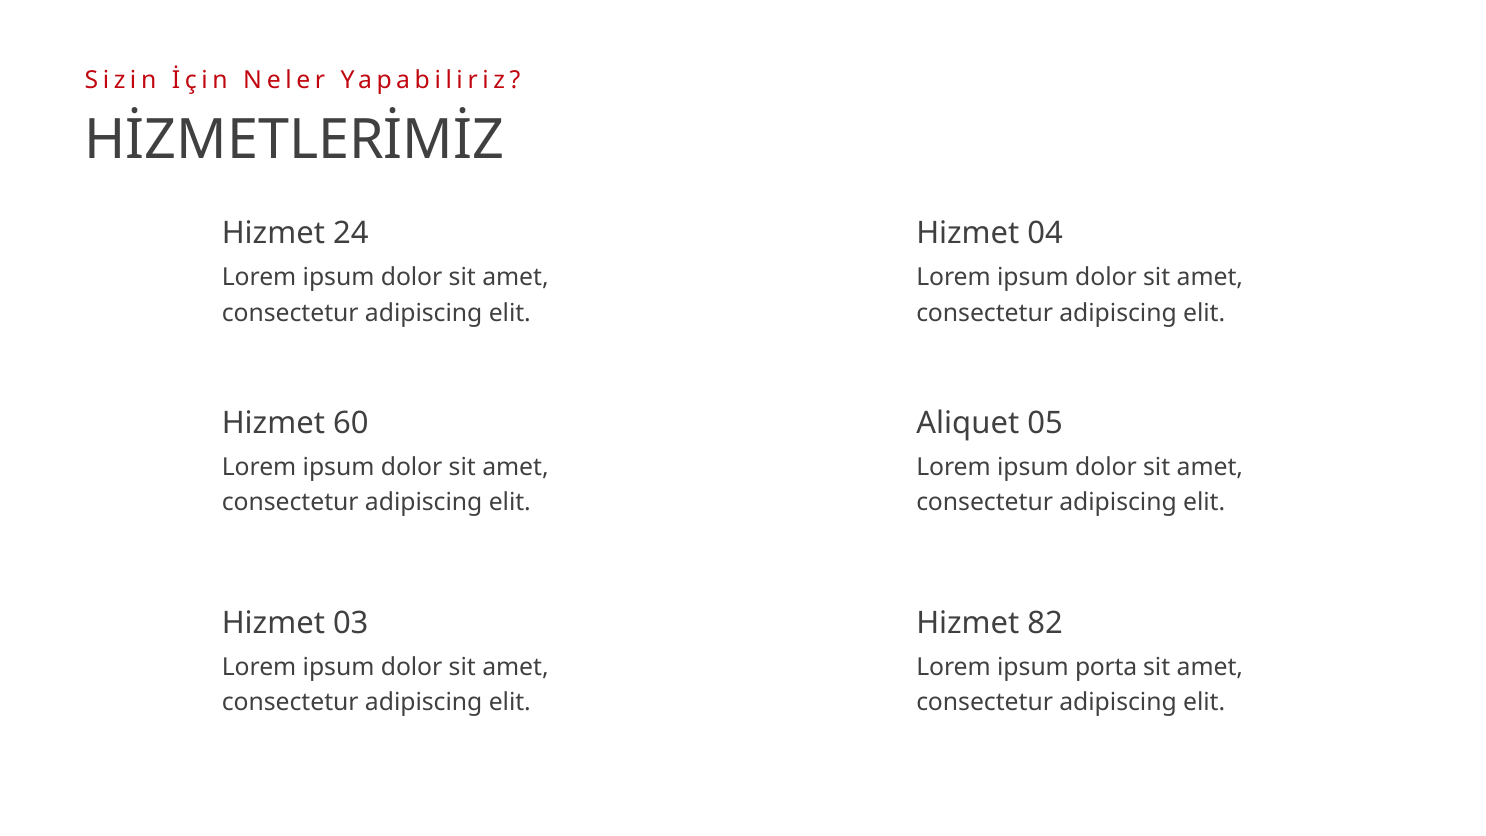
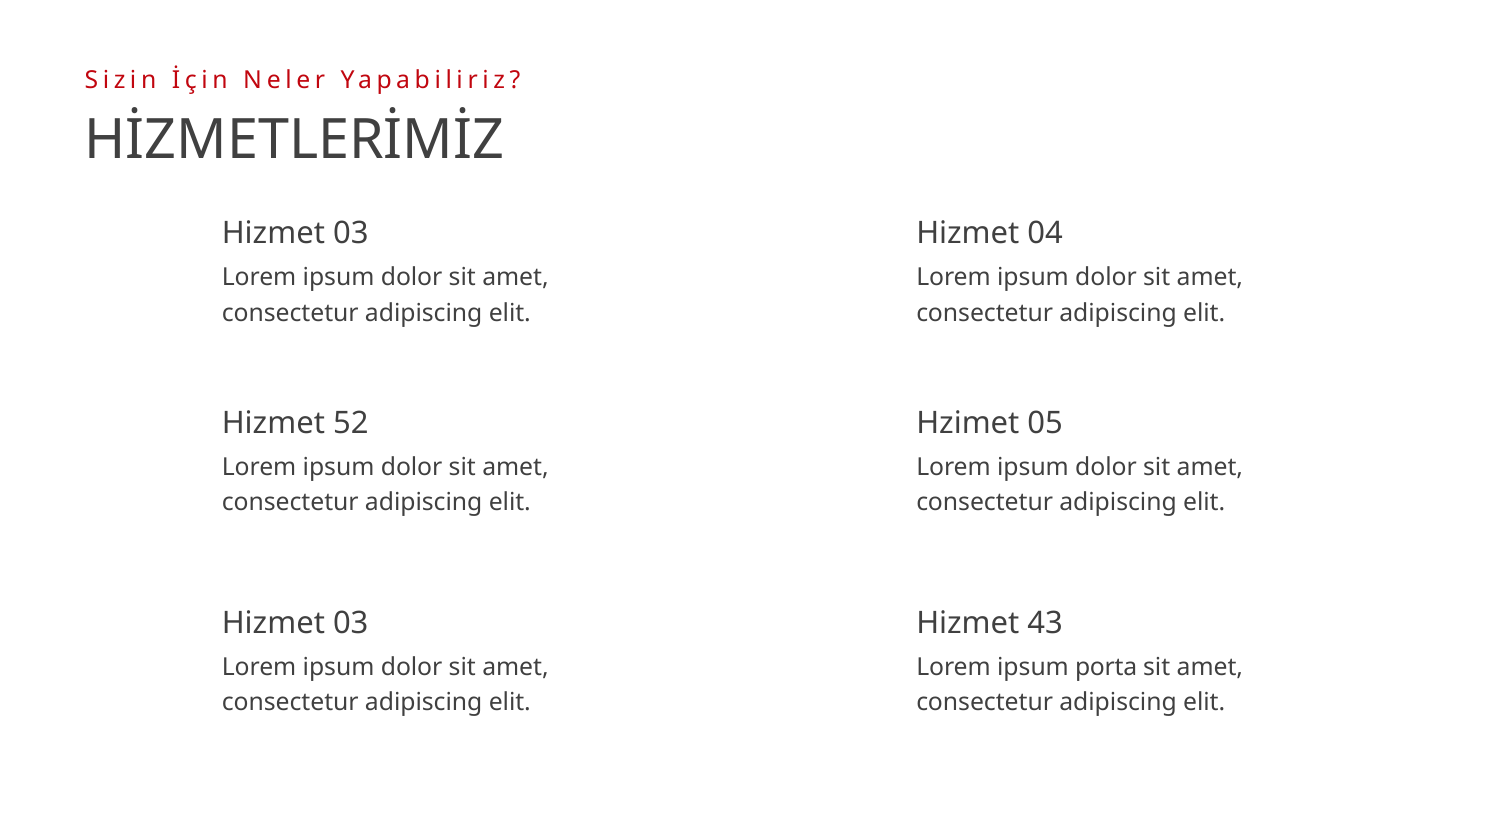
24: 24 -> 03 (351, 234)
60: 60 -> 52 (351, 423)
Aliquet: Aliquet -> Hzimet (968, 423)
82: 82 -> 43 (1045, 623)
